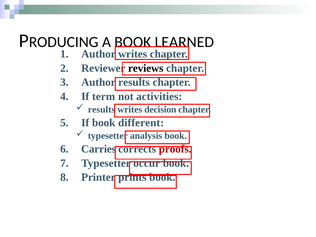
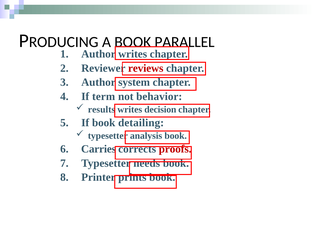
LEARNED: LEARNED -> PARALLEL (185, 42)
reviews colour: black -> red (146, 68)
Author results: results -> system (134, 82)
activities: activities -> behavior (159, 96)
different: different -> detailing (141, 123)
occur: occur -> needs (147, 163)
